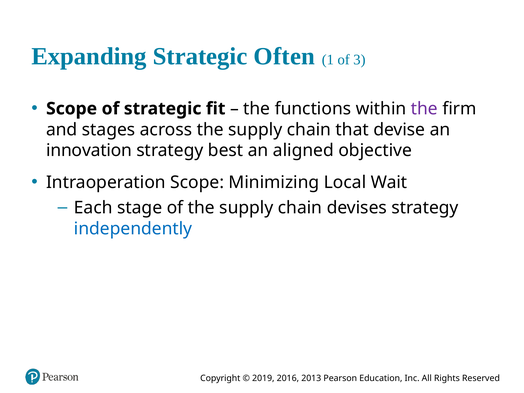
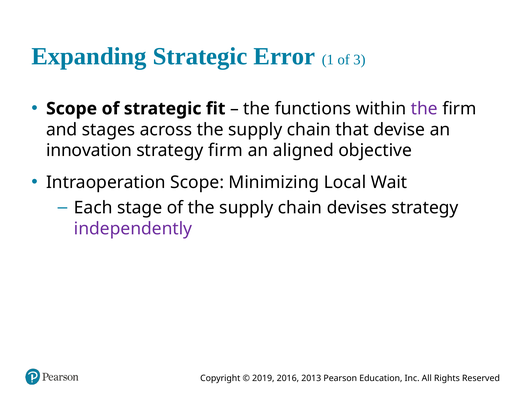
Often: Often -> Error (284, 56)
strategy best: best -> firm (226, 151)
independently colour: blue -> purple (133, 229)
